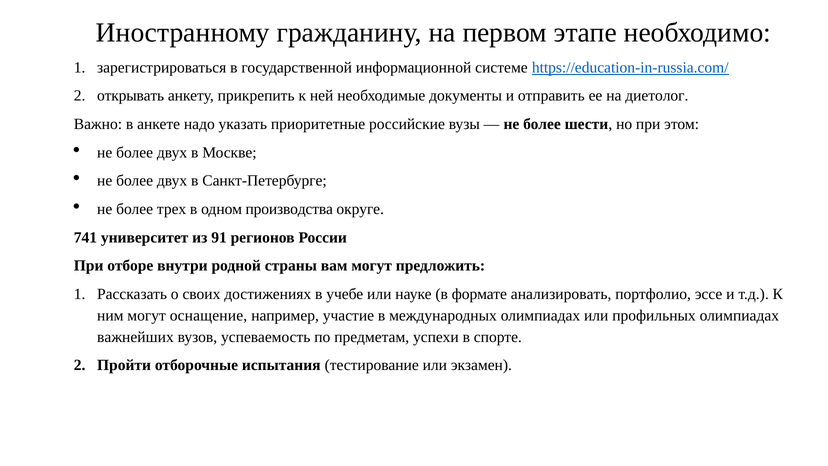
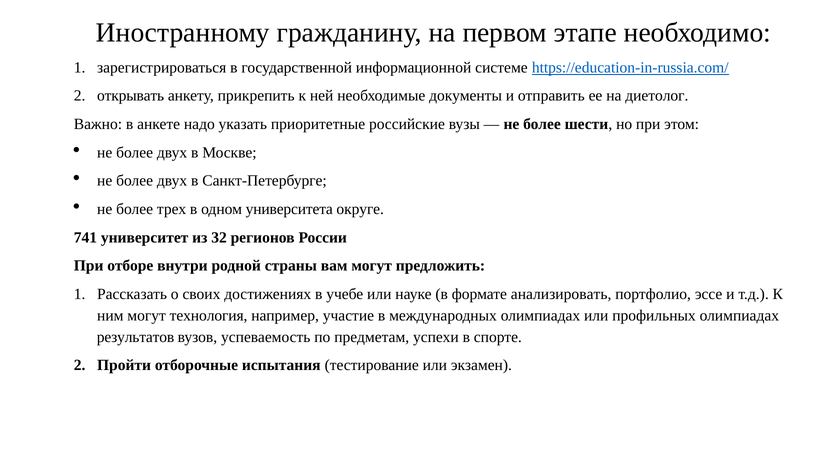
производства: производства -> университета (289, 209)
91: 91 -> 32 (219, 237)
оснащение: оснащение -> технология (209, 315)
важнейших: важнейших -> результатов (136, 337)
